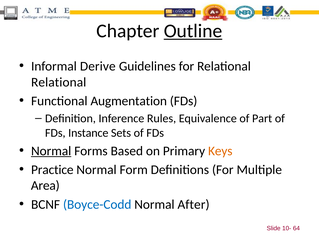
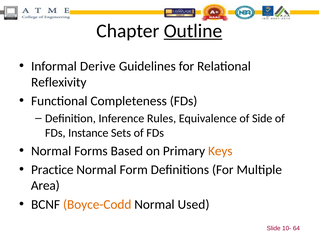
Relational: Relational -> Reflexivity (59, 82)
Augmentation: Augmentation -> Completeness (129, 101)
Part: Part -> Side (262, 119)
Normal underline: present -> none (51, 151)
Boyce-Codd colour: blue -> orange (97, 205)
After: After -> Used (194, 205)
